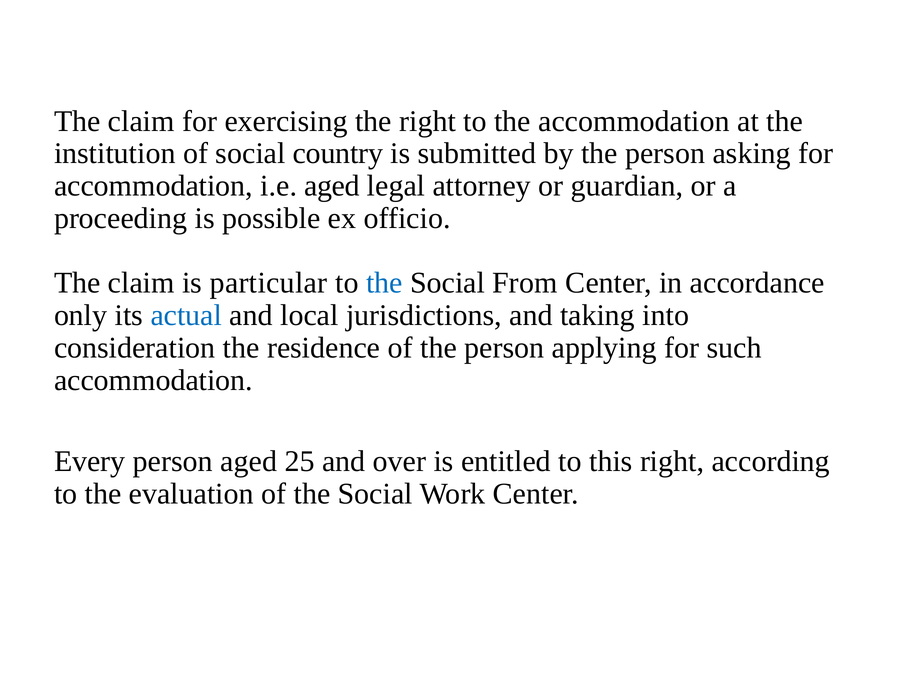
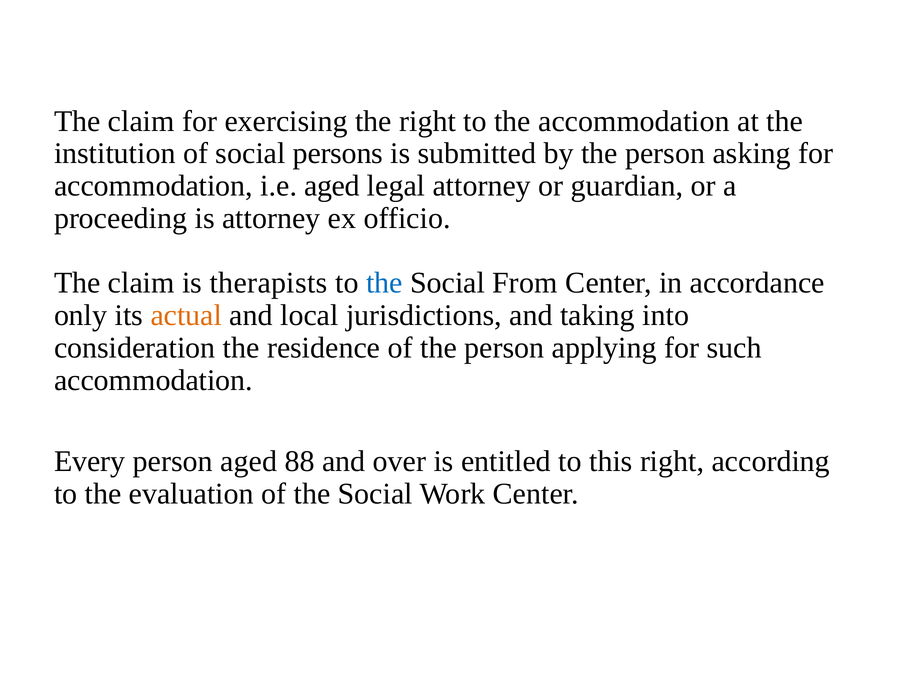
country: country -> persons (338, 154)
is possible: possible -> attorney (271, 218)
particular: particular -> therapists (269, 283)
actual colour: blue -> orange (186, 315)
25: 25 -> 88 (300, 461)
